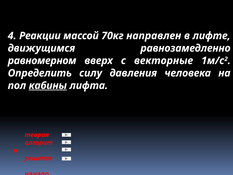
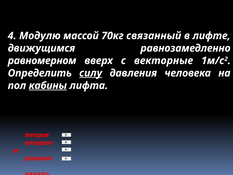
Реакции: Реакции -> Модулю (40, 36)
направлен: направлен -> связанный (154, 36)
силу underline: none -> present (91, 73)
